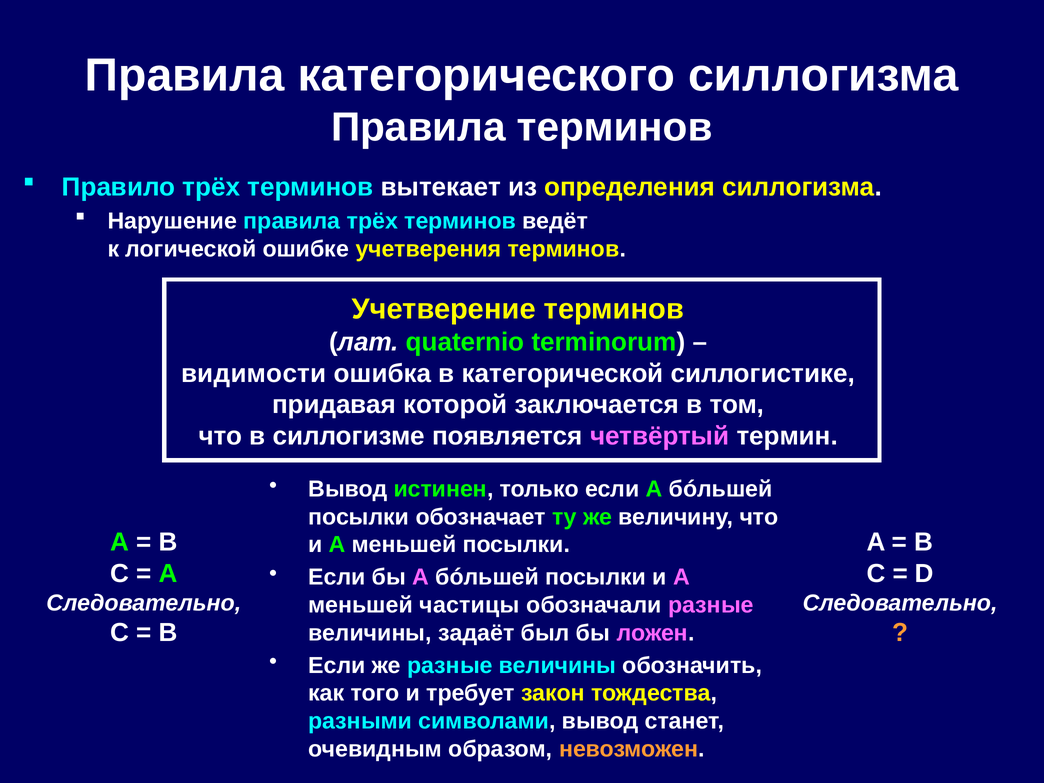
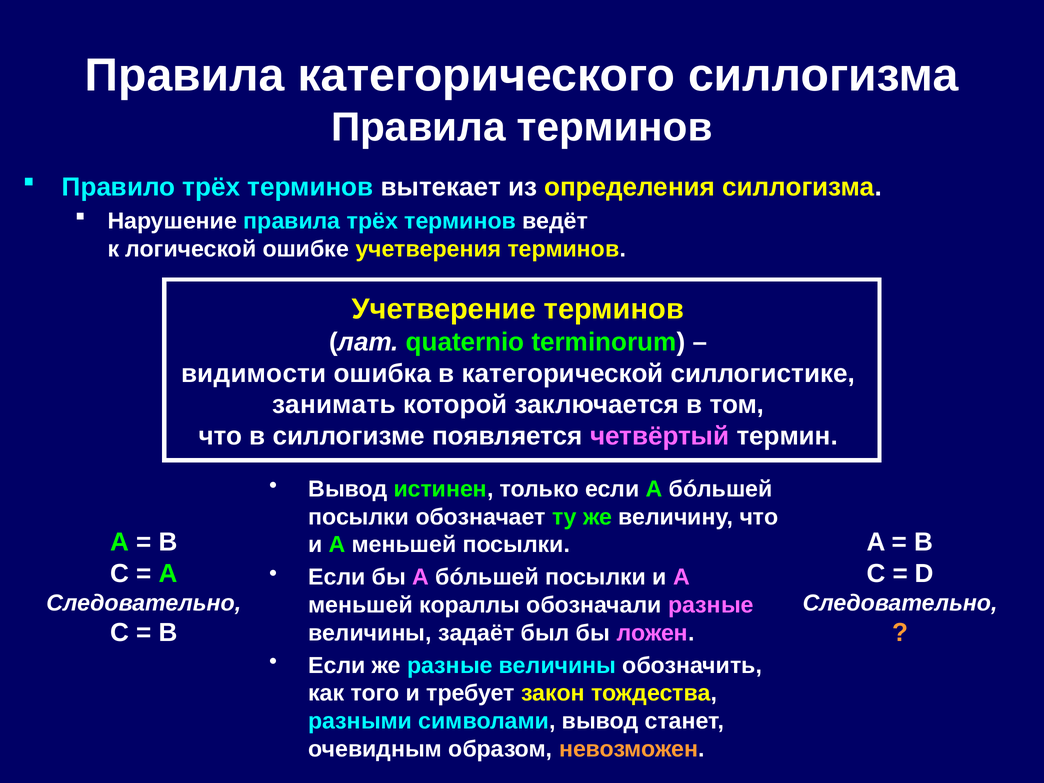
придавая: придавая -> занимать (334, 405)
частицы: частицы -> кораллы (470, 605)
